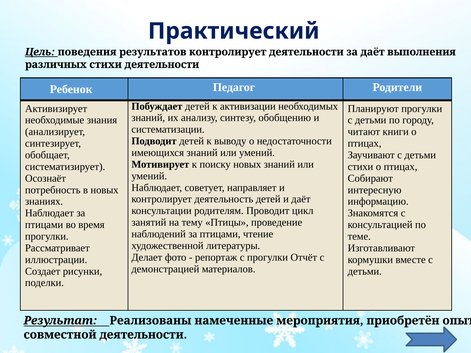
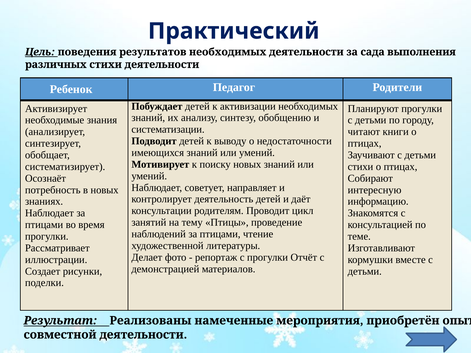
результатов контролирует: контролирует -> необходимых (228, 52)
за даёт: даёт -> сада (373, 52)
